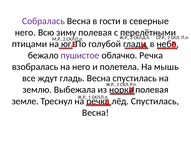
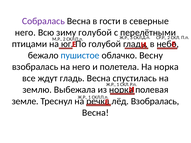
зиму полевая: полевая -> голубой (95, 33)
пушистое colour: purple -> blue (80, 55)
облачко Речка: Речка -> Весну (151, 55)
На мышь: мышь -> норка (166, 67)
лёд Спустилась: Спустилась -> Взобралась (155, 101)
